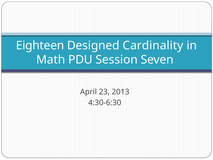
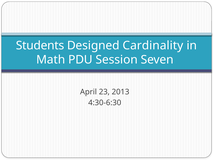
Eighteen: Eighteen -> Students (40, 45)
